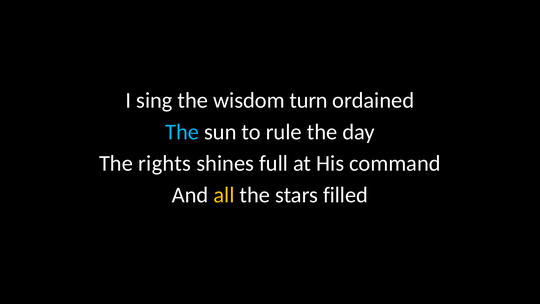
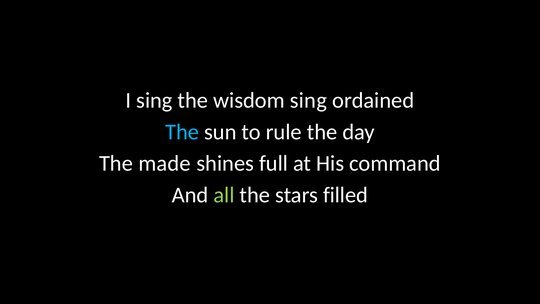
wisdom turn: turn -> sing (308, 100)
rights: rights -> made (165, 163)
all colour: yellow -> light green (224, 195)
